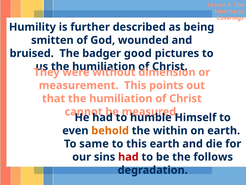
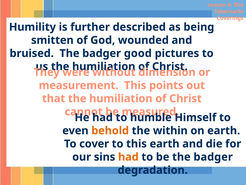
same: same -> cover (94, 143)
had colour: red -> orange (128, 157)
be the follows: follows -> badger (213, 157)
